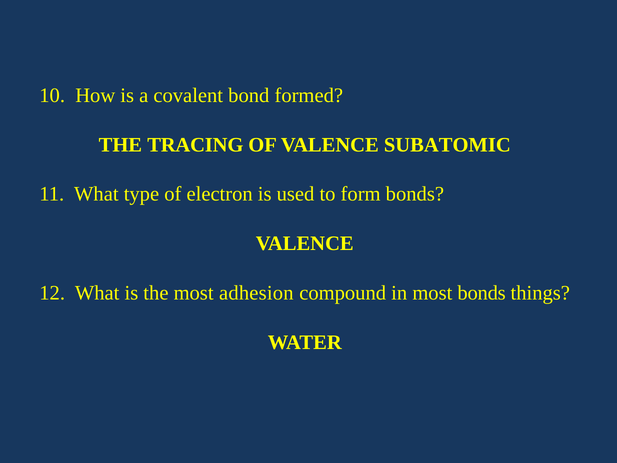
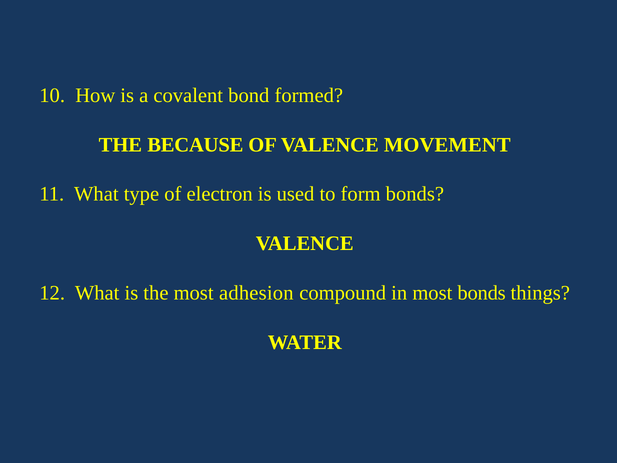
TRACING: TRACING -> BECAUSE (195, 145)
SUBATOMIC: SUBATOMIC -> MOVEMENT (447, 145)
